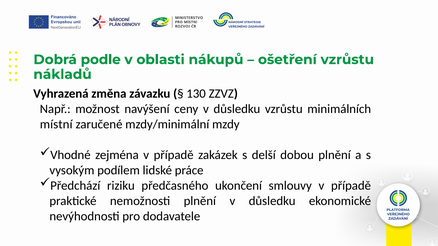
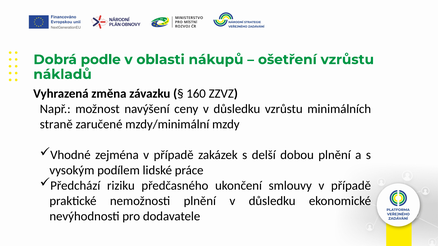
130: 130 -> 160 (196, 94)
místní: místní -> straně (56, 124)
